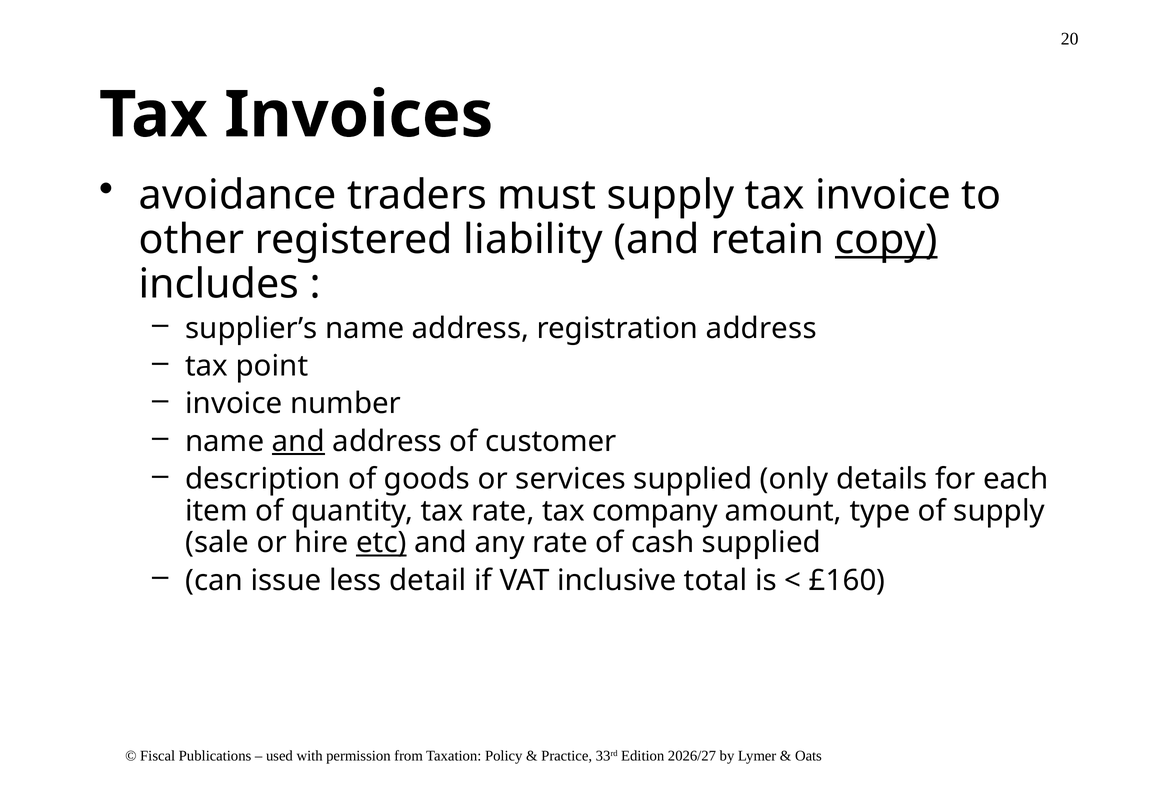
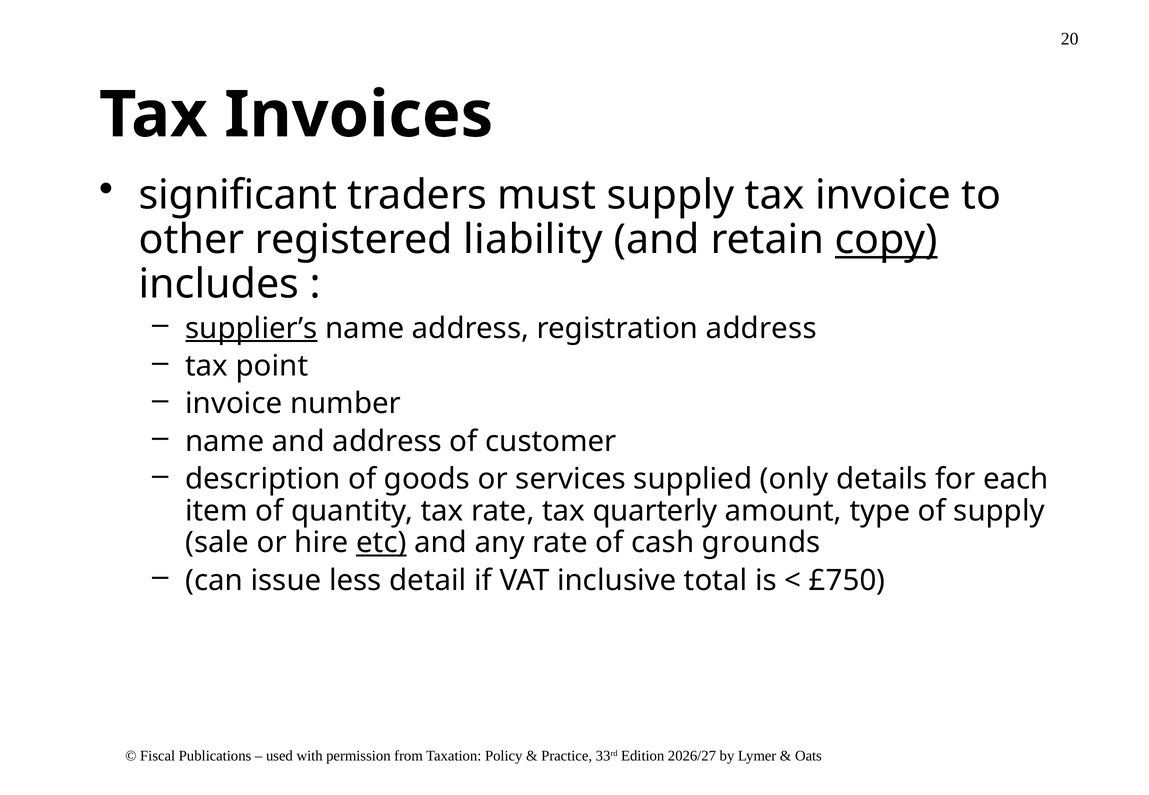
avoidance: avoidance -> significant (238, 195)
supplier’s underline: none -> present (251, 329)
and underline: present -> none (298, 442)
company: company -> quarterly (655, 511)
cash supplied: supplied -> grounds (761, 543)
£160: £160 -> £750 (847, 581)
